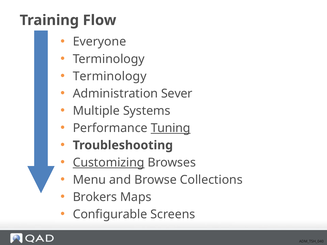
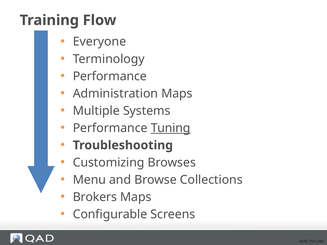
Terminology: Terminology -> Performance (110, 76)
Administration Sever: Sever -> Maps (177, 94)
Customizing underline: present -> none (109, 163)
